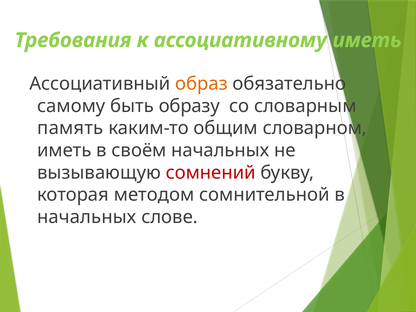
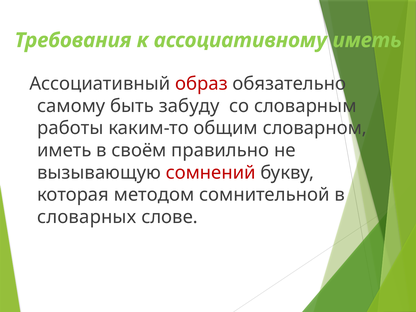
образ colour: orange -> red (201, 84)
образу: образу -> забуду (189, 106)
память: память -> работы (70, 128)
своём начальных: начальных -> правильно (220, 150)
начальных: начальных -> словарных (87, 217)
